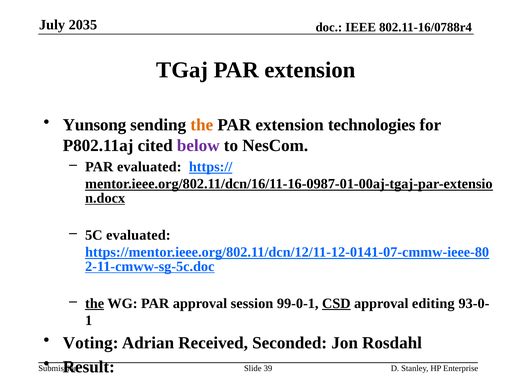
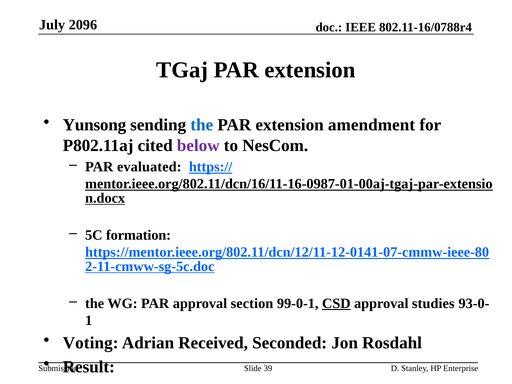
2035: 2035 -> 2096 (83, 25)
the colour: orange -> blue (202, 125)
technologies: technologies -> amendment (372, 125)
5C evaluated: evaluated -> formation (139, 235)
the underline: present -> none (95, 303)
session: session -> section (252, 303)
editing: editing -> studies (433, 303)
